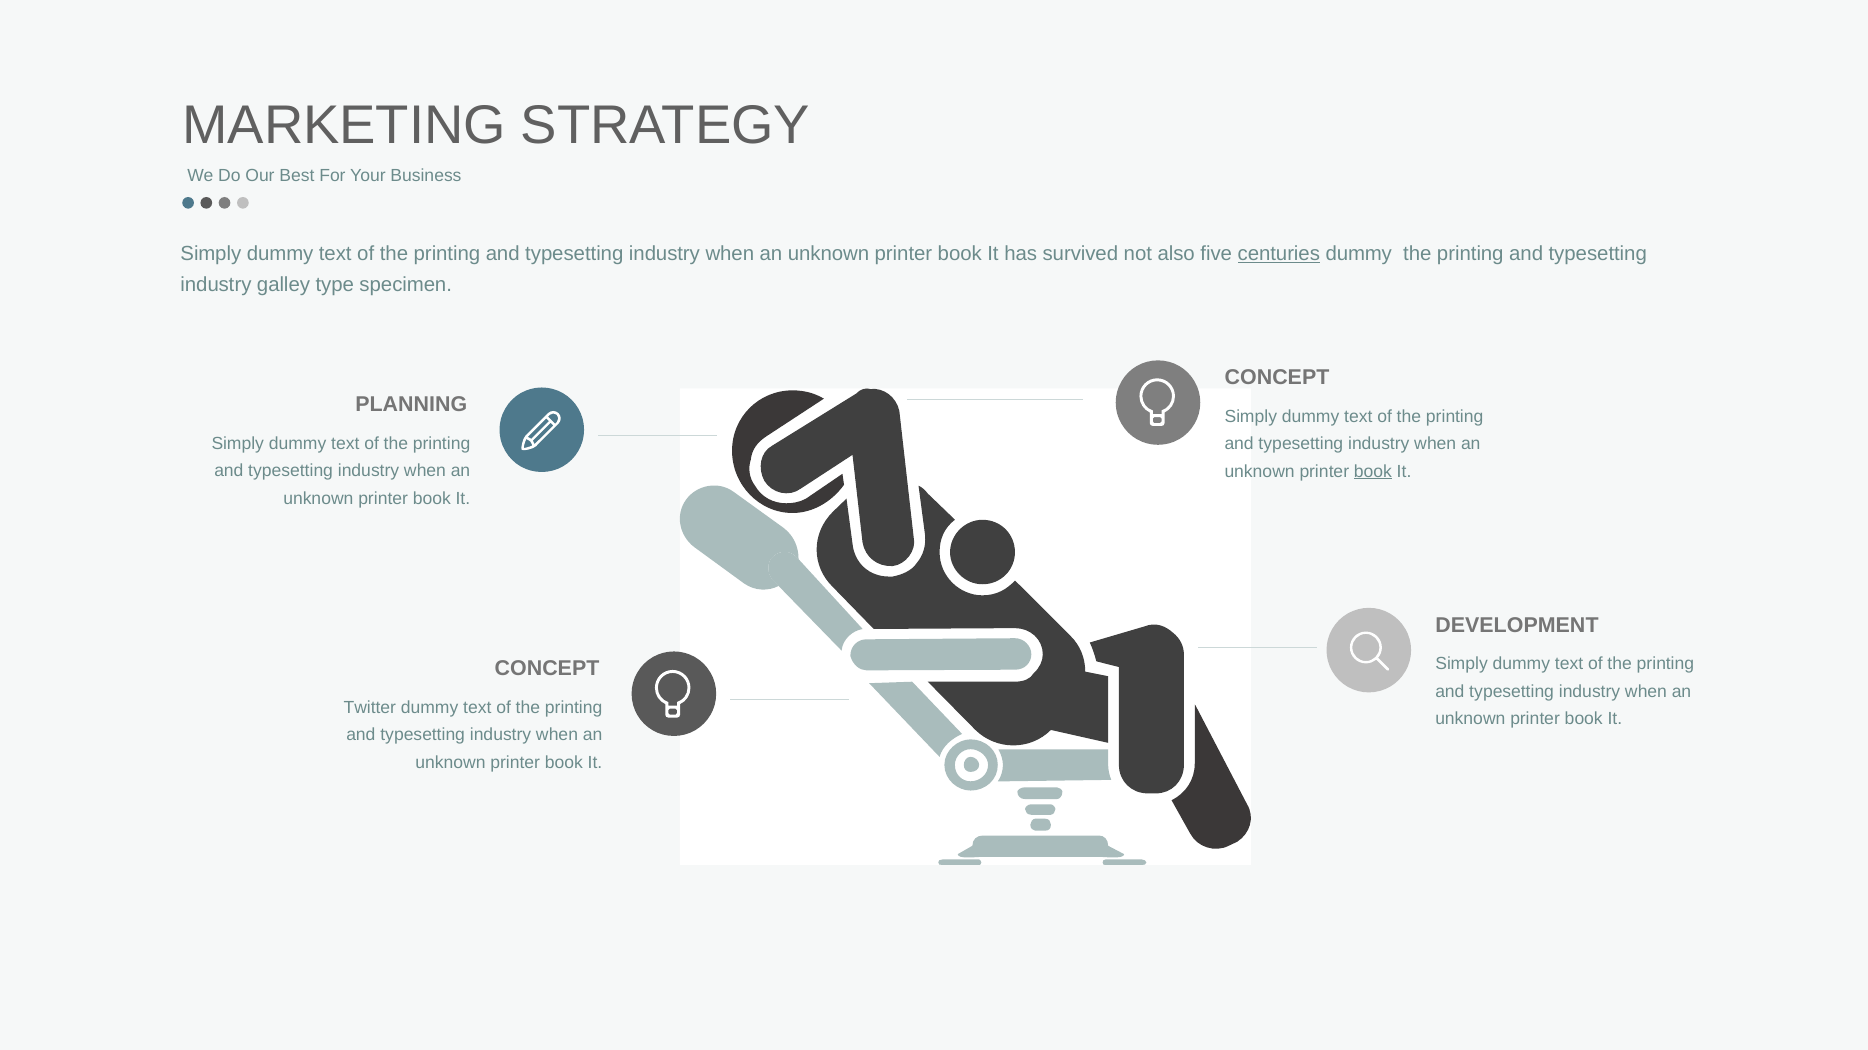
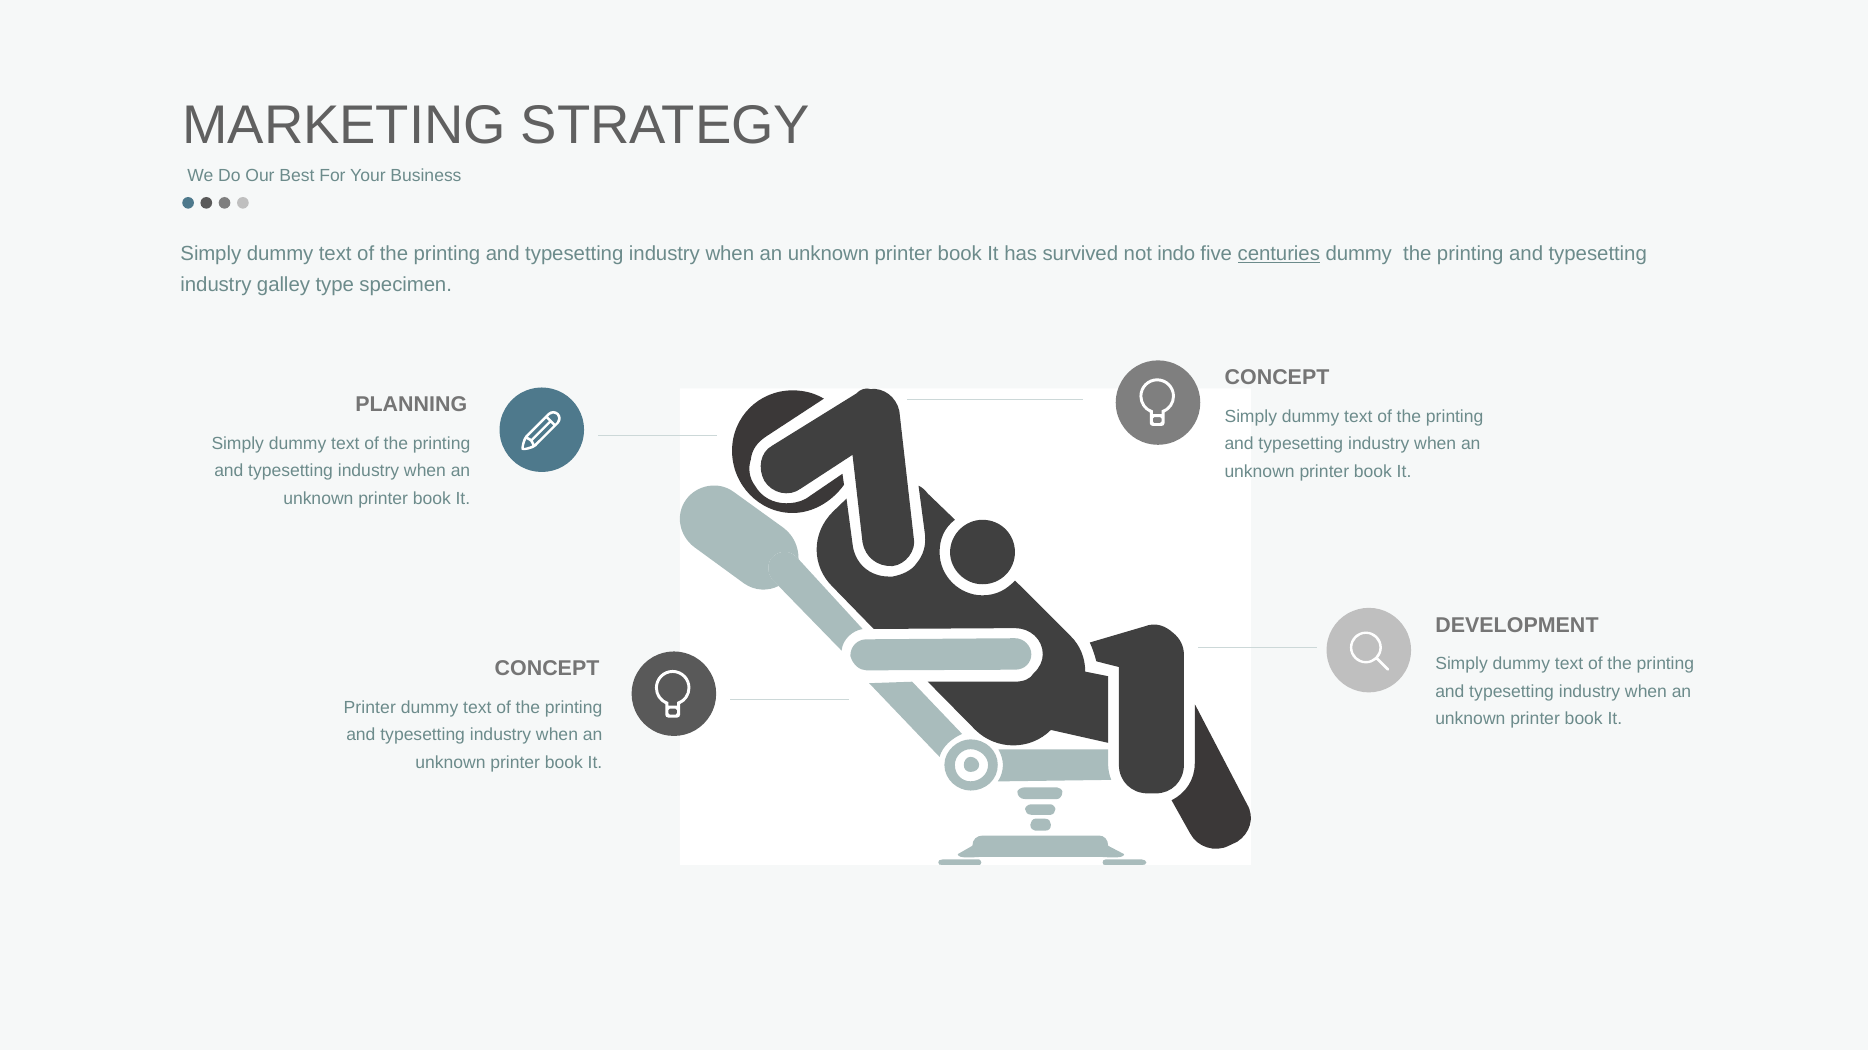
also: also -> indo (1176, 254)
book underline: present -> none (1373, 472)
Twitter: Twitter -> Printer (370, 708)
